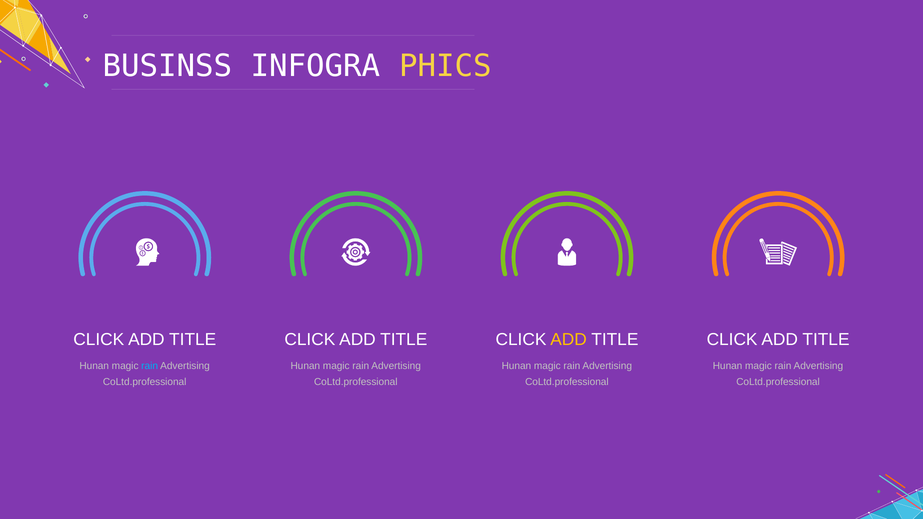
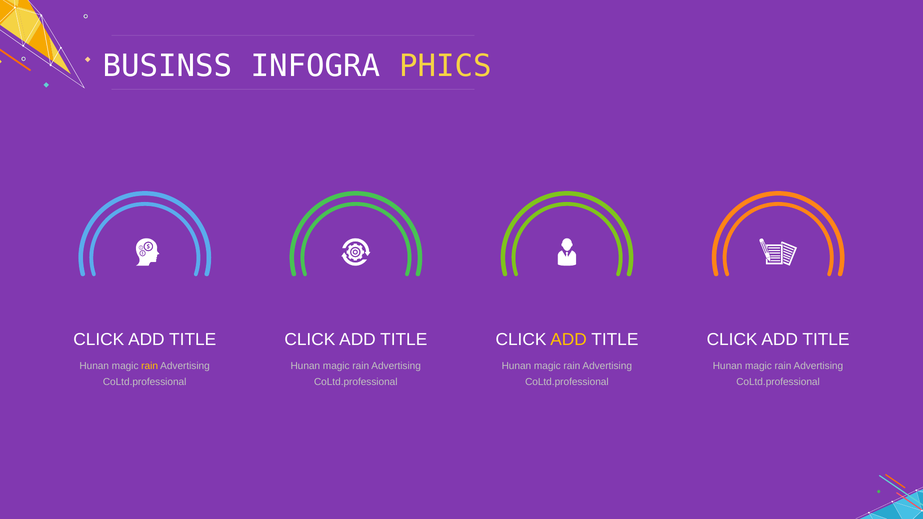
rain colour: light blue -> yellow (150, 366)
